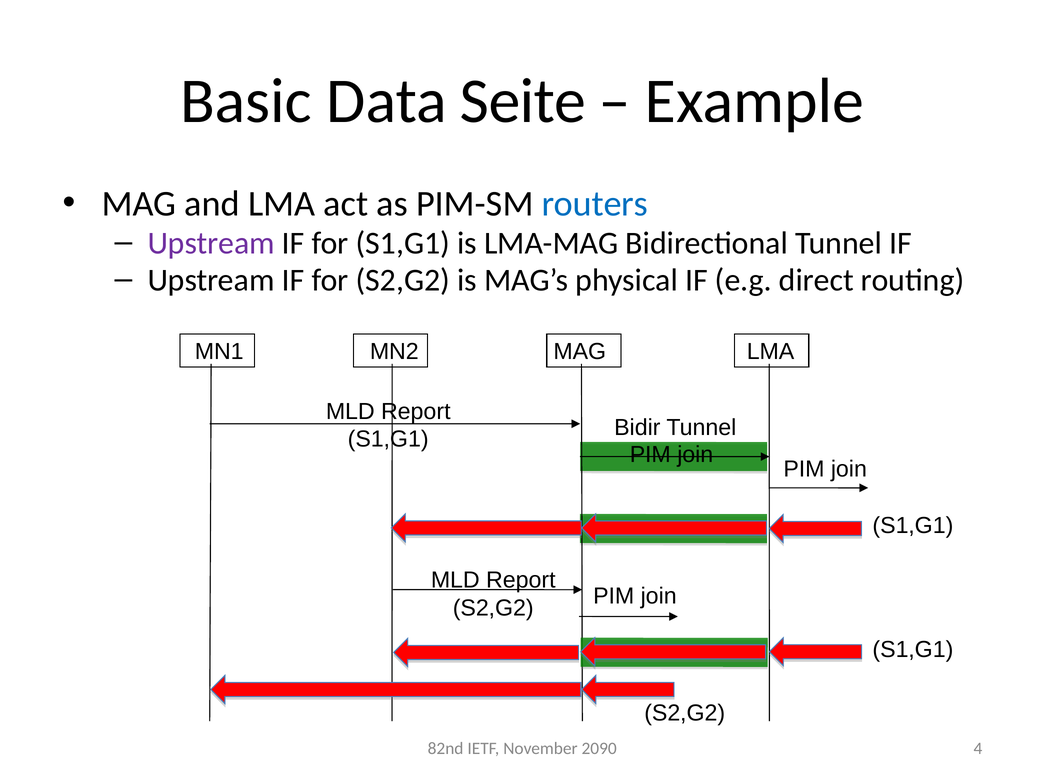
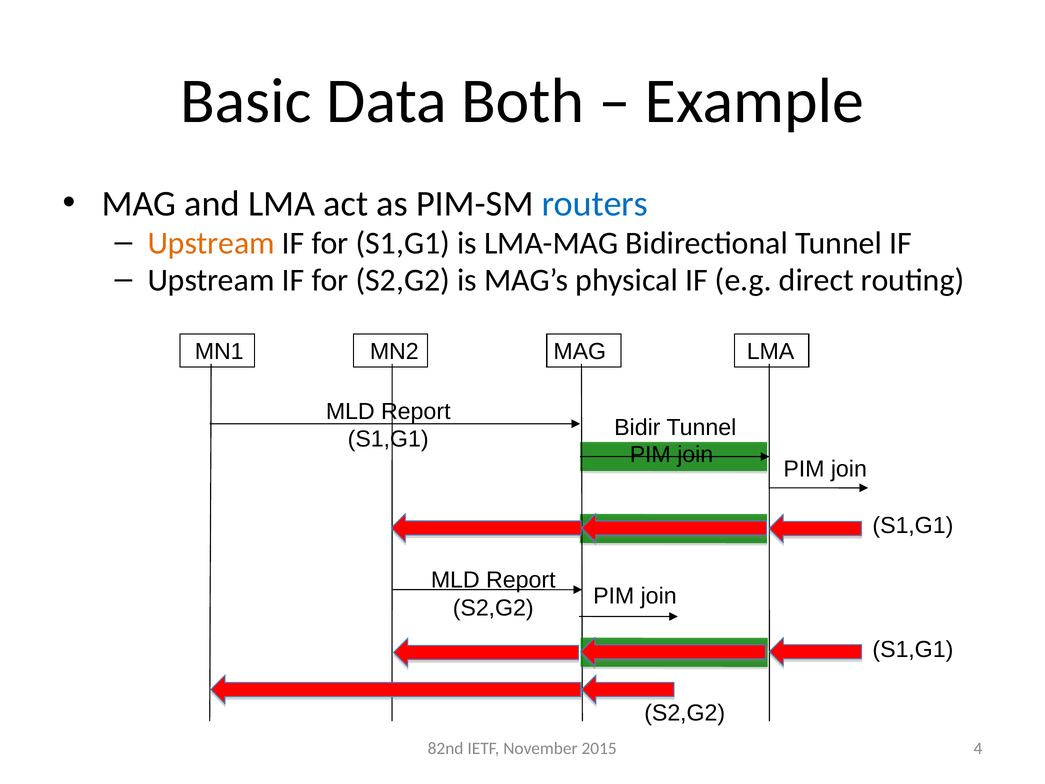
Seite: Seite -> Both (523, 101)
Upstream colour: purple -> orange (211, 243)
2090: 2090 -> 2015 (599, 748)
